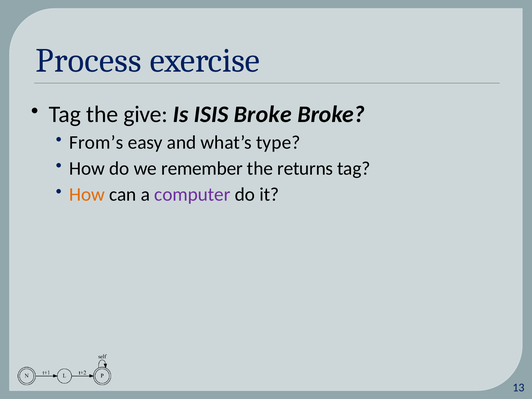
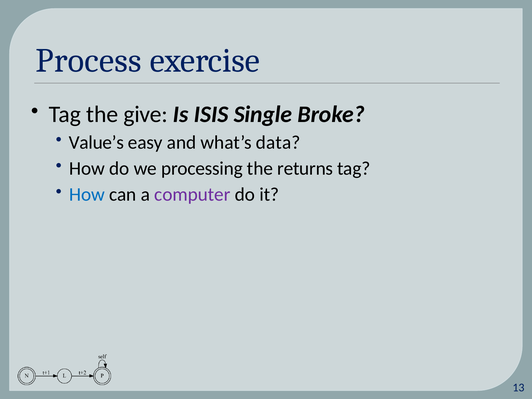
ISIS Broke: Broke -> Single (263, 114)
From’s: From’s -> Value’s (96, 143)
type: type -> data (278, 143)
remember: remember -> processing (202, 169)
How colour: orange -> blue (87, 195)
